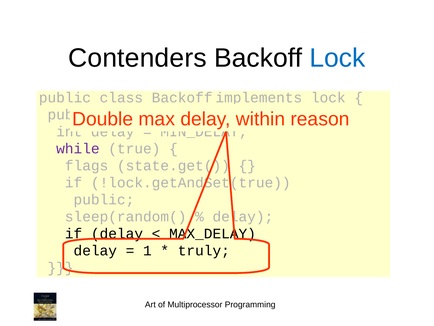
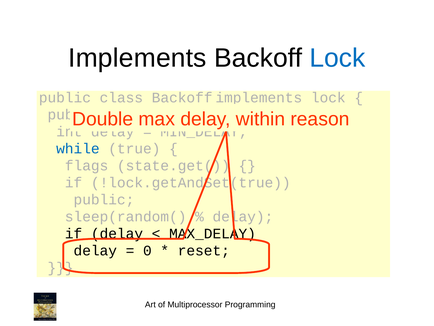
Contenders: Contenders -> Implements (137, 58)
while colour: purple -> blue (78, 149)
1: 1 -> 0 (147, 250)
truly: truly -> reset (204, 250)
